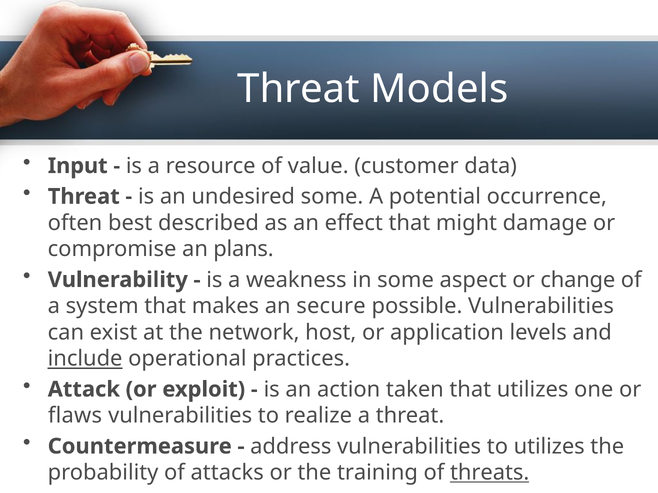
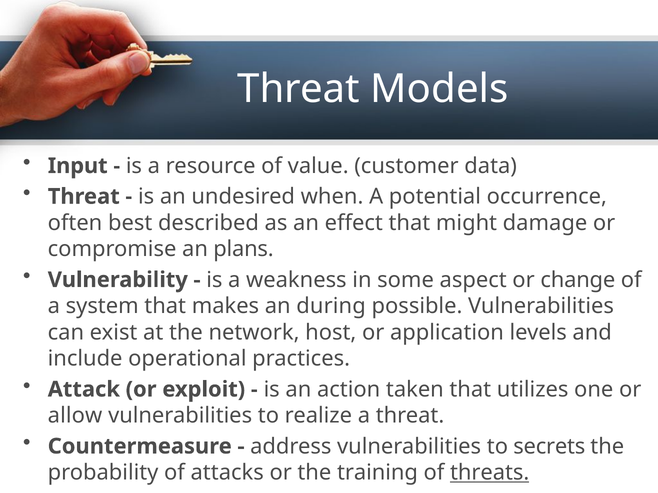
undesired some: some -> when (332, 197)
secure: secure -> during (331, 306)
include underline: present -> none (85, 359)
flaws: flaws -> allow (75, 416)
to utilizes: utilizes -> secrets (549, 447)
